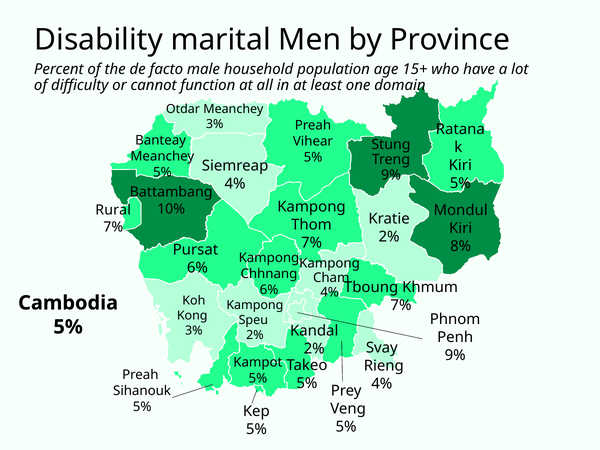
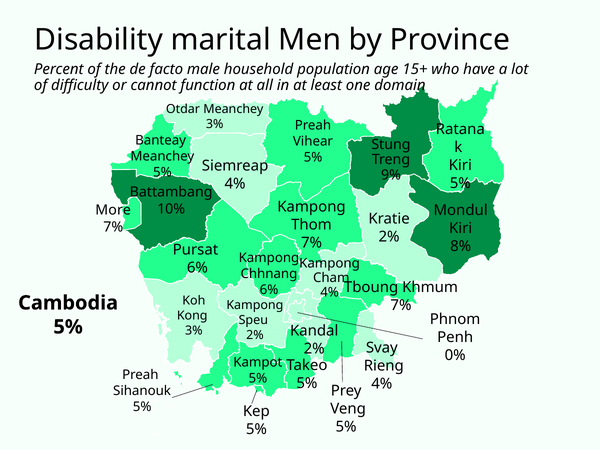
Rural: Rural -> More (113, 210)
9%: 9% -> 0% (455, 355)
